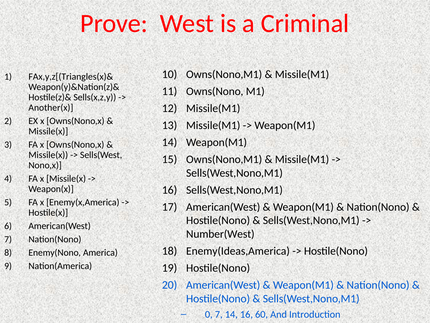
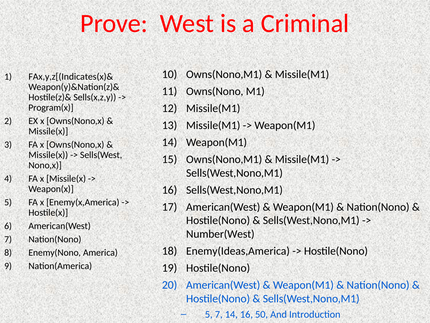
FAx,y,z[(Triangles(x)&: FAx,y,z[(Triangles(x)& -> FAx,y,z[(Indicates(x)& (71, 77)
Another(x: Another(x -> Program(x (51, 108)
0: 0 -> 5 (209, 314)
60: 60 -> 50 (262, 314)
